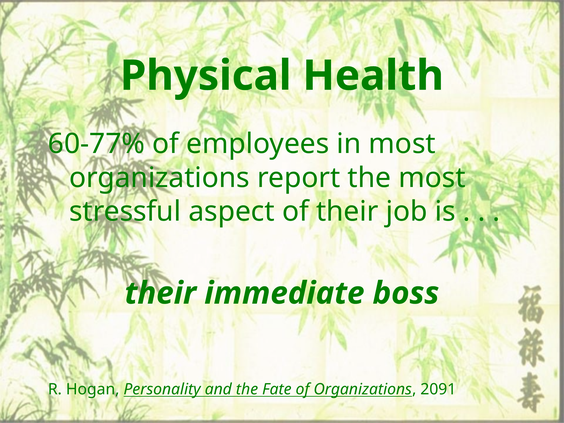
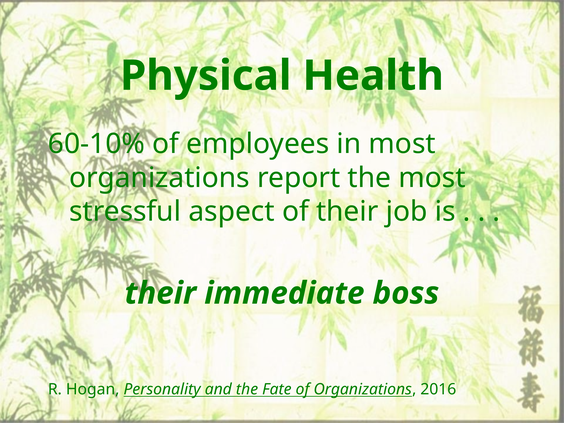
60-77%: 60-77% -> 60-10% (96, 144)
2091: 2091 -> 2016 (438, 389)
